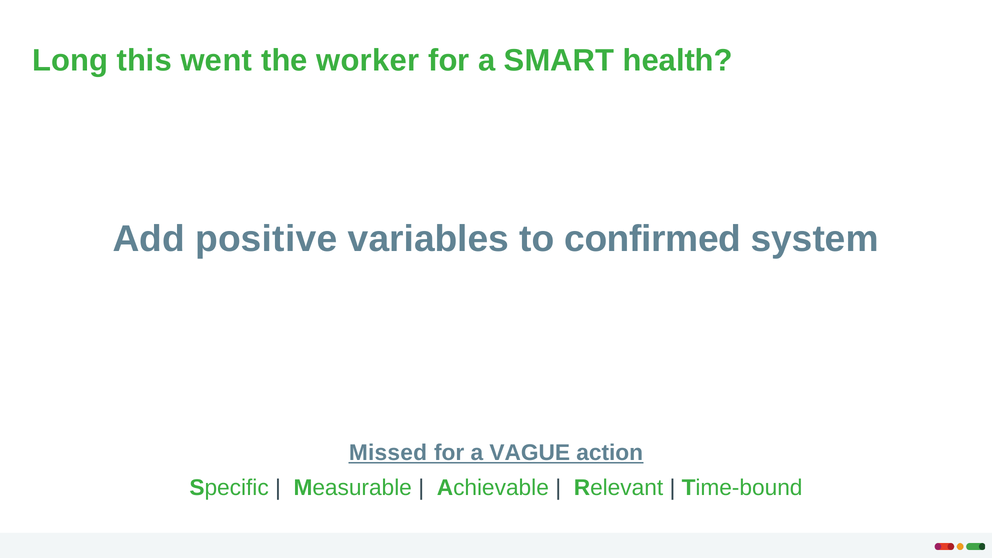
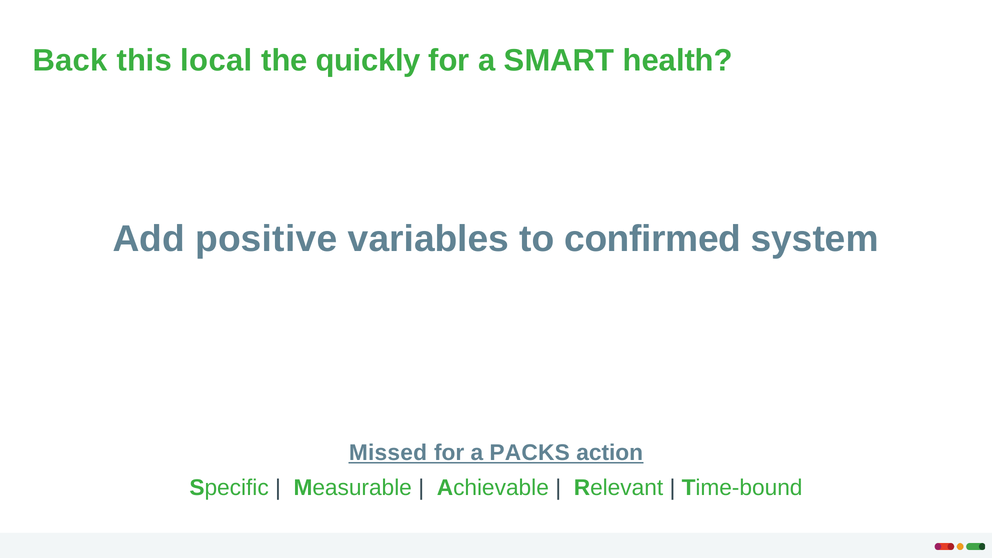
Long: Long -> Back (70, 61)
went: went -> local (216, 61)
worker: worker -> quickly (368, 61)
VAGUE: VAGUE -> PACKS (530, 453)
